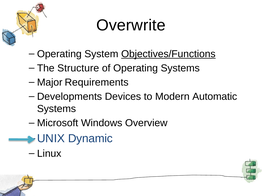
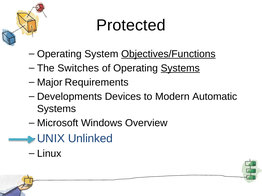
Overwrite: Overwrite -> Protected (131, 25)
Structure: Structure -> Switches (78, 68)
Systems underline: none -> present (180, 68)
Dynamic: Dynamic -> Unlinked (90, 139)
